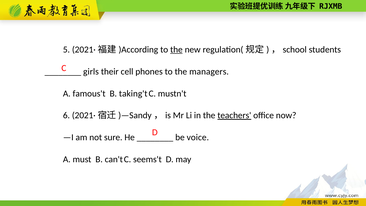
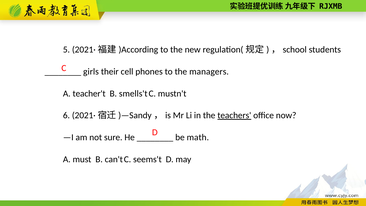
the underline: present -> none (176, 50)
famous't: famous't -> teacher't (89, 93)
taking't: taking't -> smells't (133, 93)
voice: voice -> math (198, 137)
